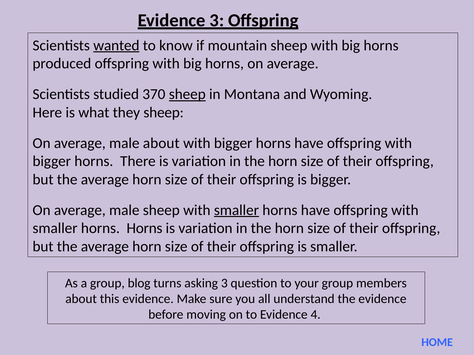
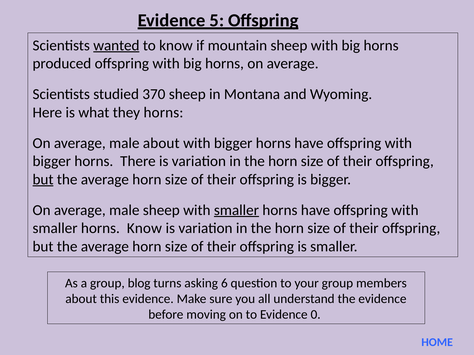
Evidence 3: 3 -> 5 (217, 20)
sheep underline: present -> none (187, 94)
they sheep: sheep -> horns (163, 113)
but underline: none -> present (43, 180)
horns Horns: Horns -> Know (144, 229)
asking 3: 3 -> 6 (224, 283)
4: 4 -> 0 (316, 315)
